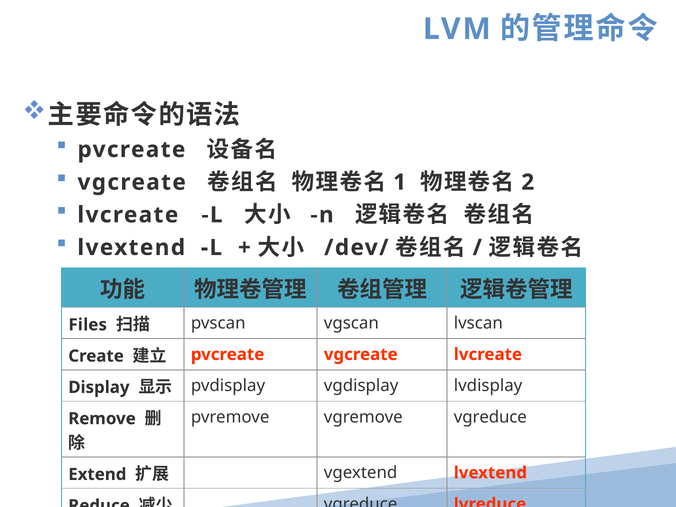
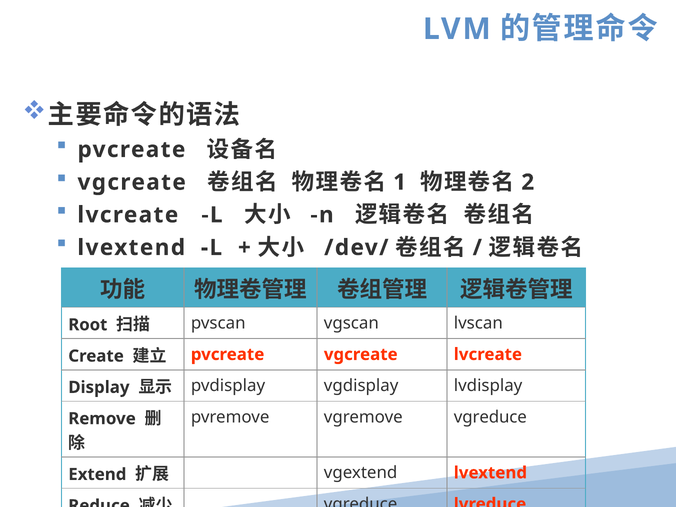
Files: Files -> Root (88, 325)
